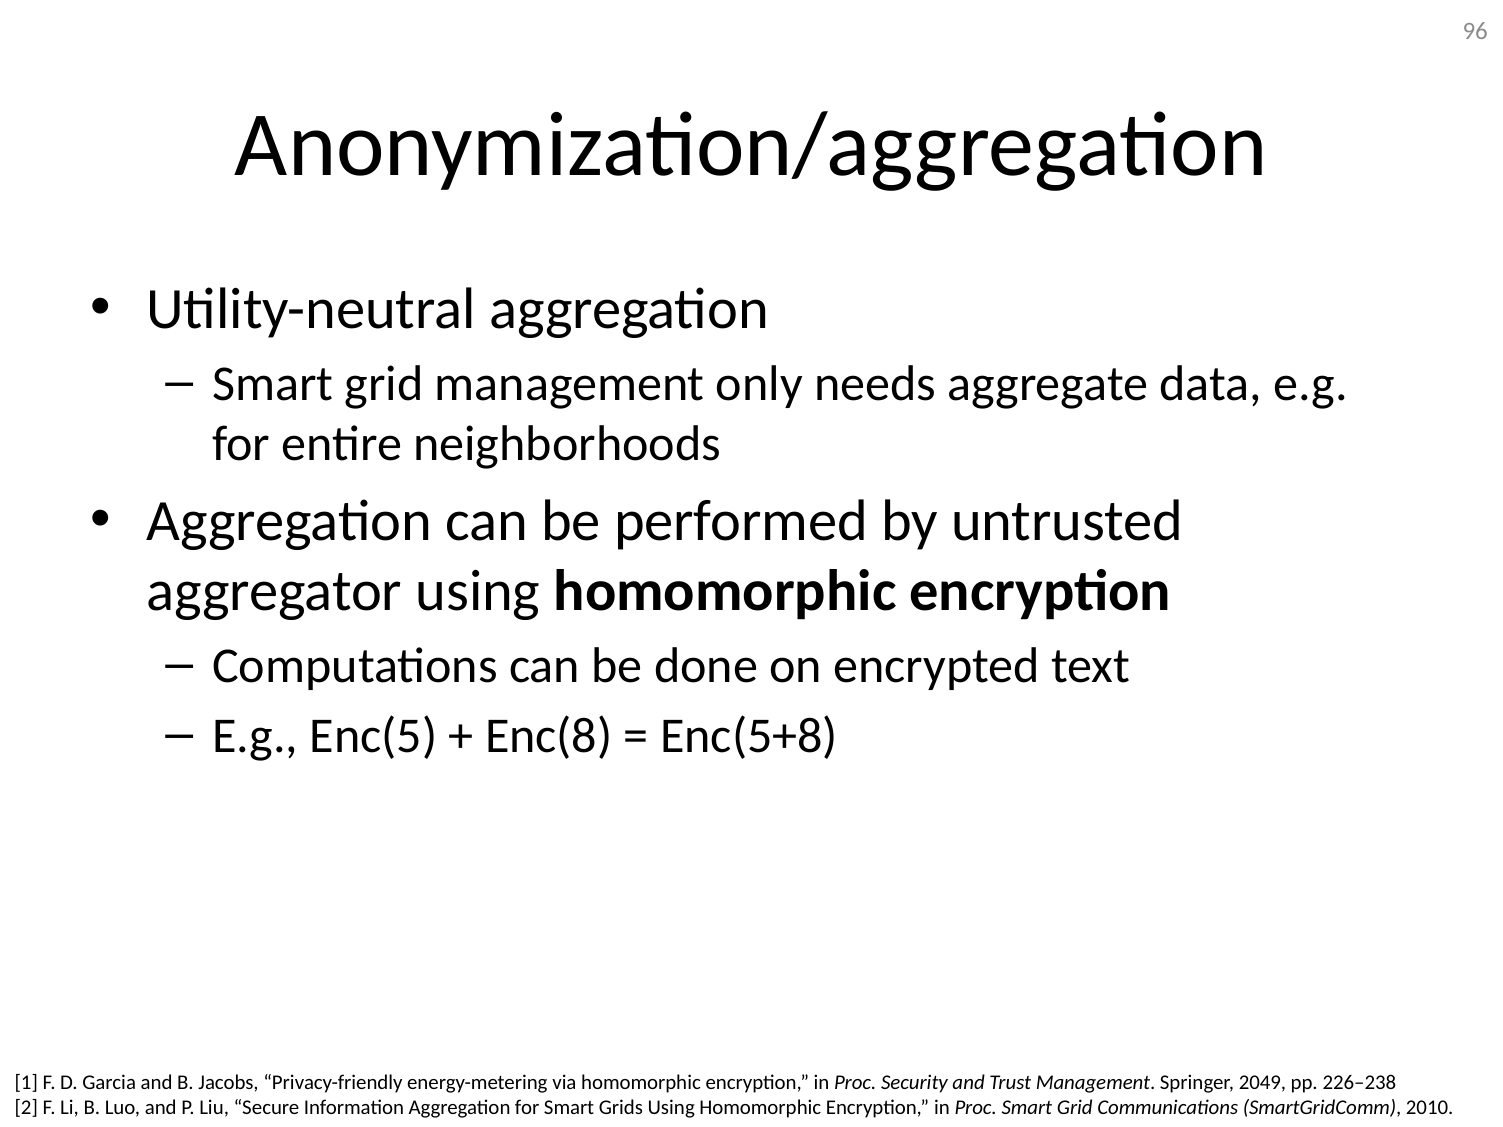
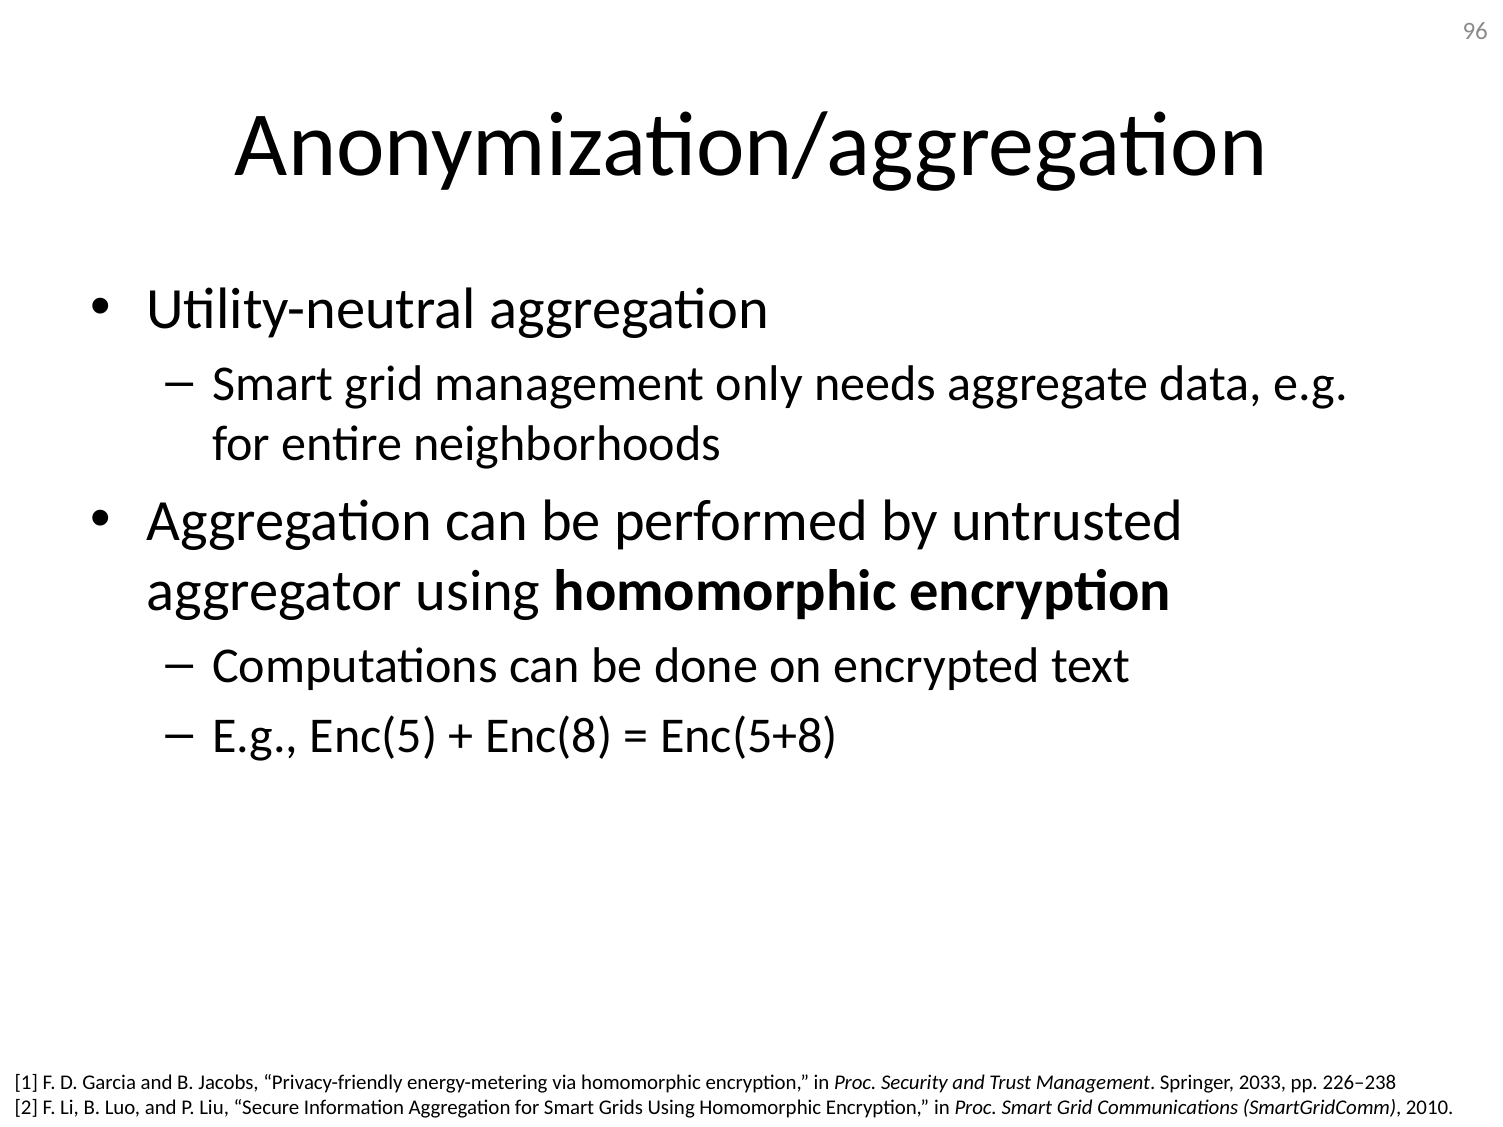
2049: 2049 -> 2033 (1263, 1083)
